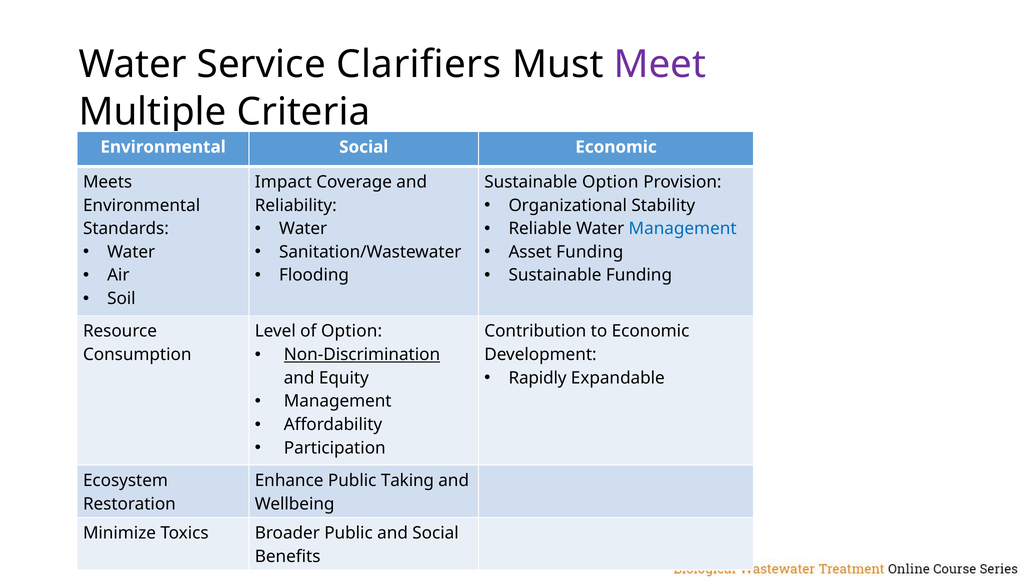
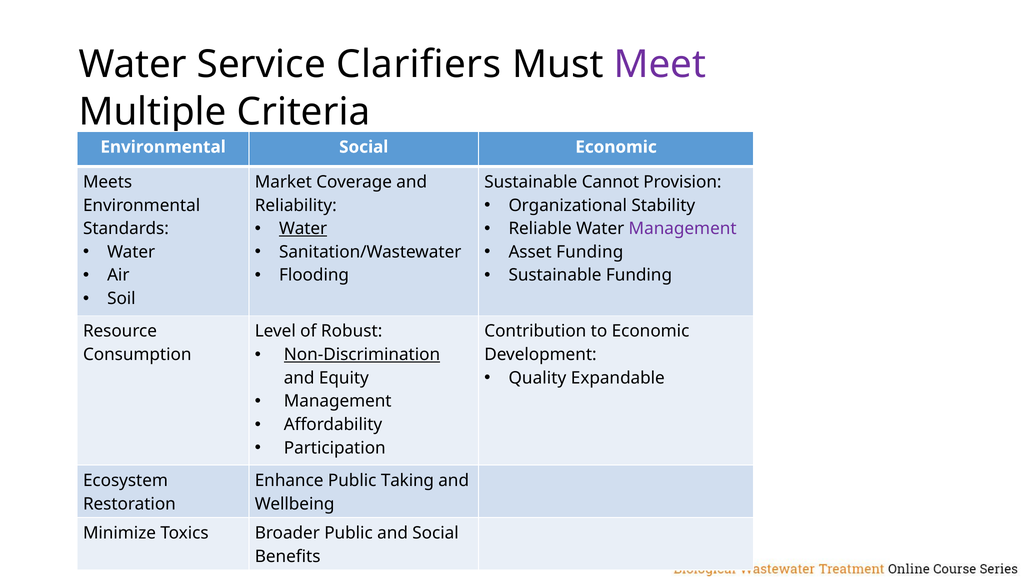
Impact: Impact -> Market (283, 182)
Sustainable Option: Option -> Cannot (610, 182)
Water underline: none -> present (303, 228)
Management colour: blue -> purple (683, 228)
of Option: Option -> Robust (352, 331)
Rapidly: Rapidly -> Quality (537, 378)
